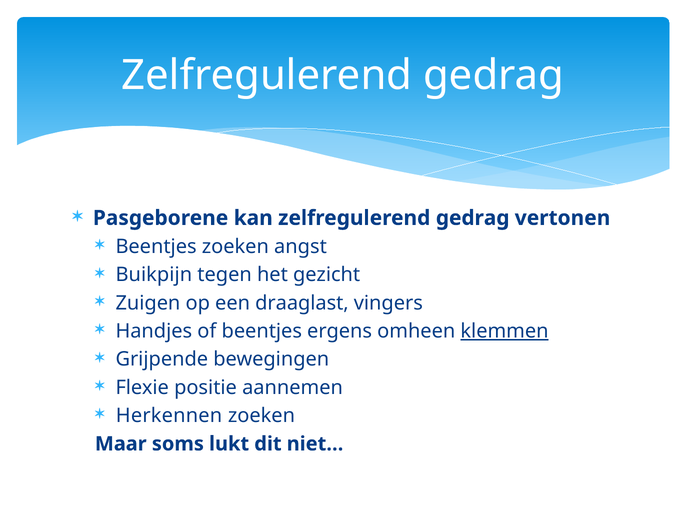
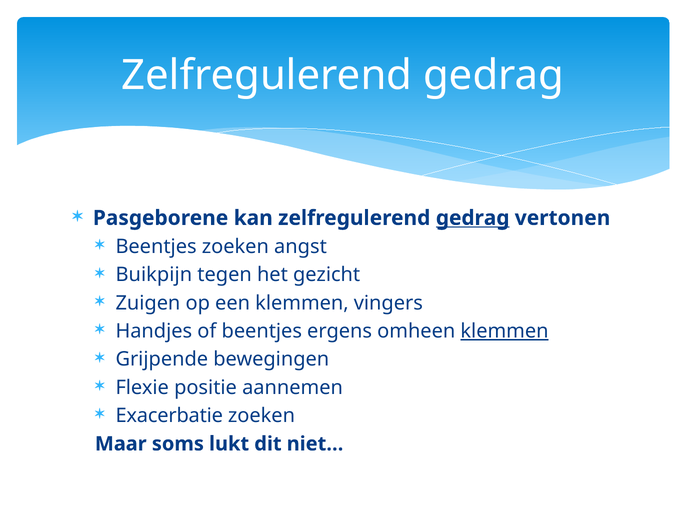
gedrag underline: none -> present (473, 218)
een draaglast: draaglast -> klemmen (302, 303)
Herkennen: Herkennen -> Exacerbatie (169, 416)
